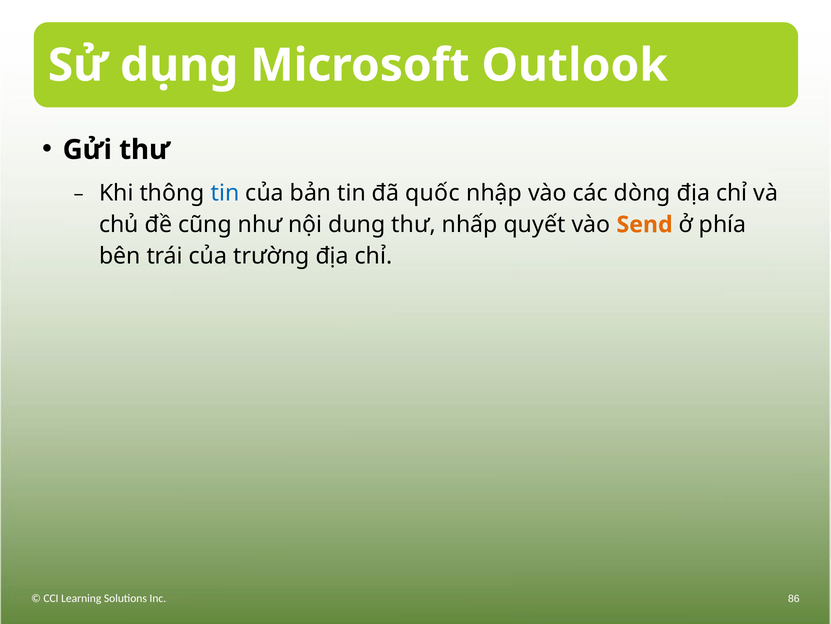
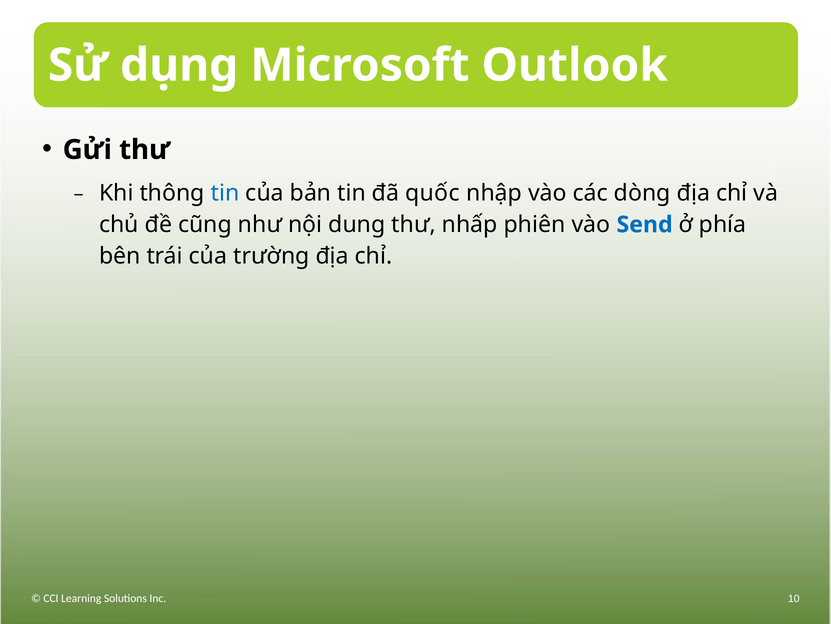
quyết: quyết -> phiên (535, 224)
Send colour: orange -> blue (645, 224)
86: 86 -> 10 (794, 598)
